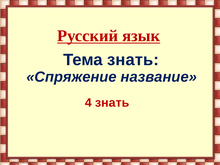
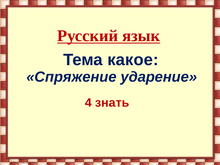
Тема знать: знать -> какое (133, 60)
название: название -> ударение (159, 77)
